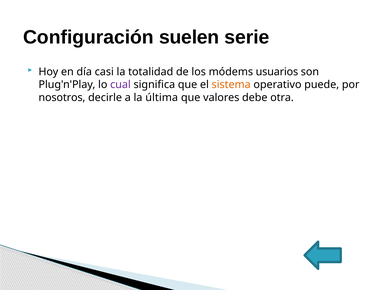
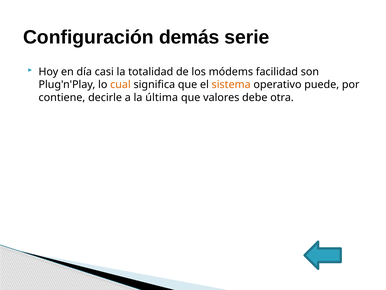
suelen: suelen -> demás (189, 37)
usuarios: usuarios -> facilidad (277, 72)
cual colour: purple -> orange (120, 85)
nosotros: nosotros -> contiene (62, 97)
